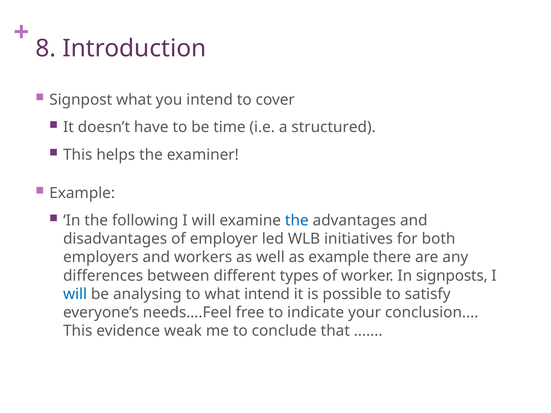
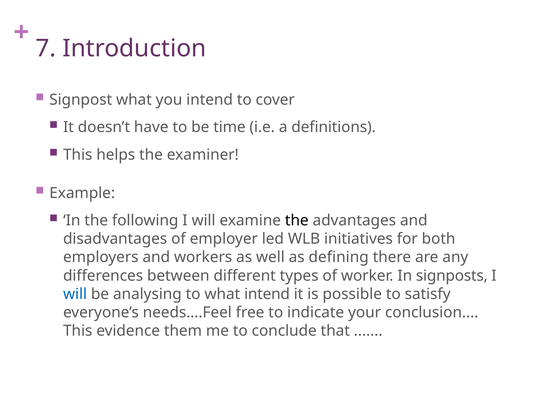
8: 8 -> 7 (46, 48)
structured: structured -> definitions (334, 127)
the colour: blue -> black (297, 221)
as example: example -> defining (339, 257)
weak: weak -> them (183, 331)
